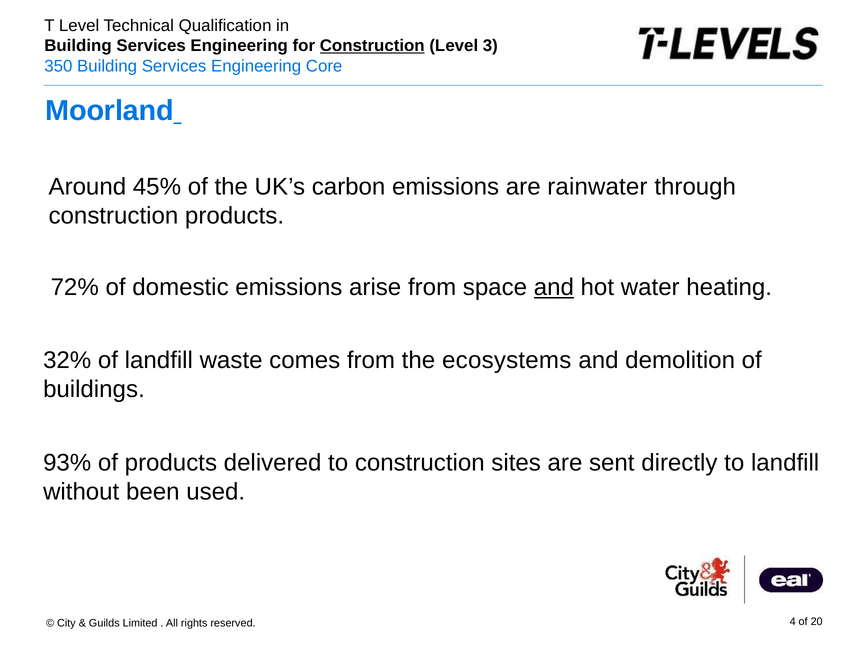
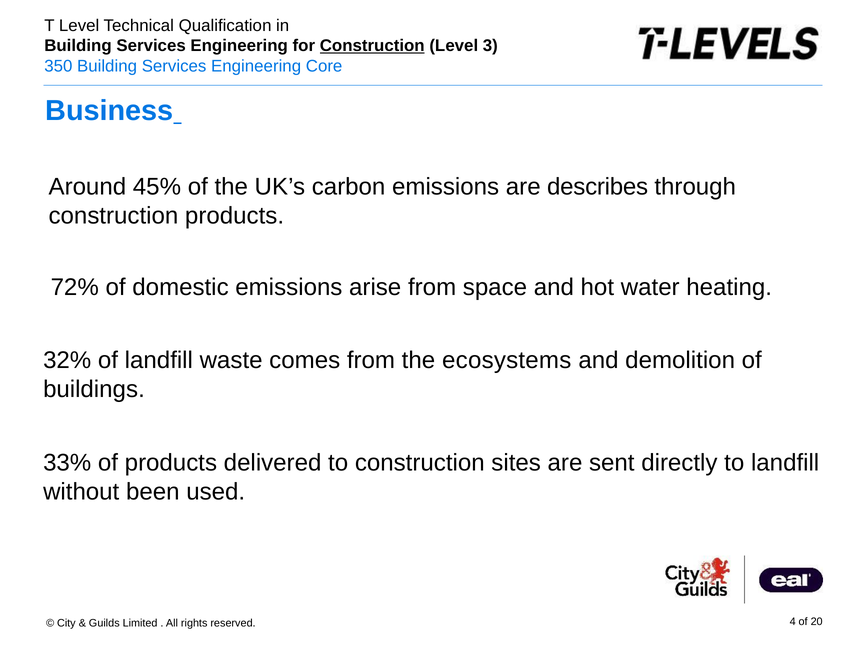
Moorland: Moorland -> Business (109, 110)
rainwater: rainwater -> describes (598, 187)
and underline: present -> none (554, 287)
93%: 93% -> 33% (67, 462)
